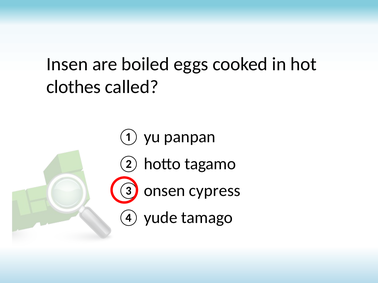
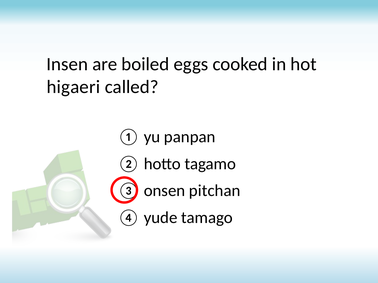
clothes: clothes -> higaeri (73, 87)
cypress: cypress -> pitchan (215, 191)
